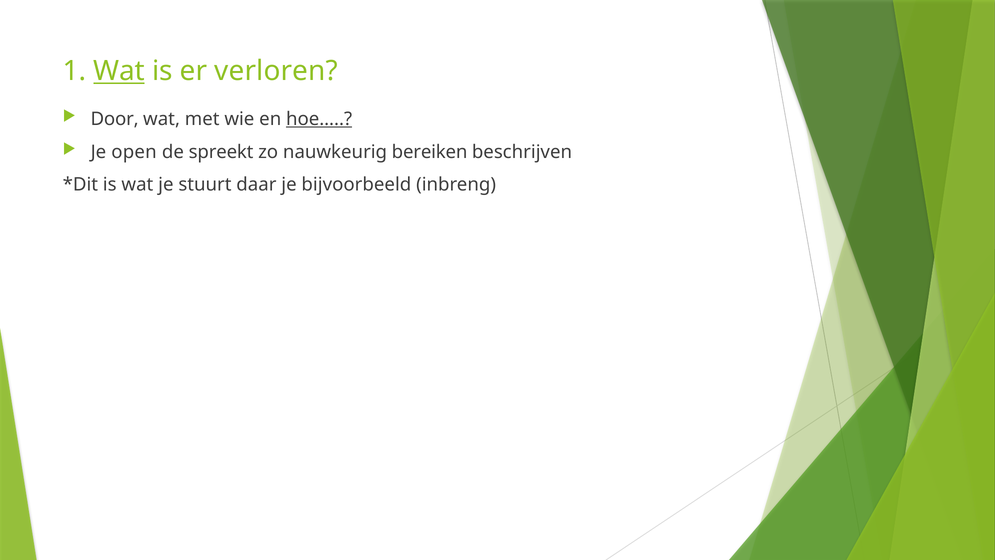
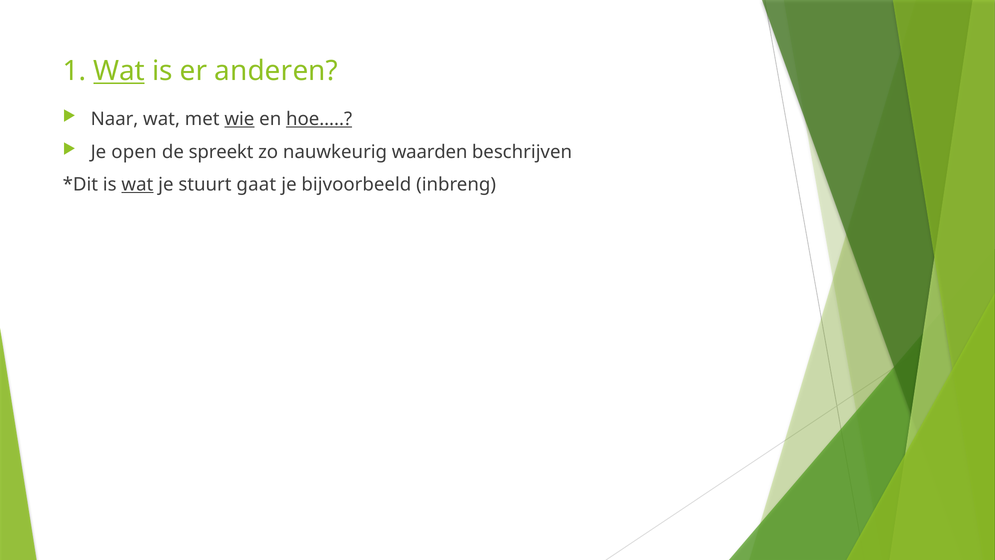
verloren: verloren -> anderen (276, 71)
Door: Door -> Naar (115, 119)
wie underline: none -> present (239, 119)
bereiken: bereiken -> waarden (430, 152)
wat underline: none -> present (137, 185)
daar: daar -> gaat (256, 185)
